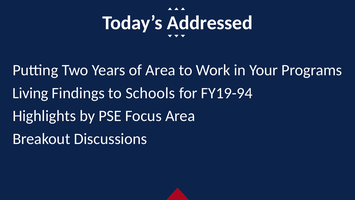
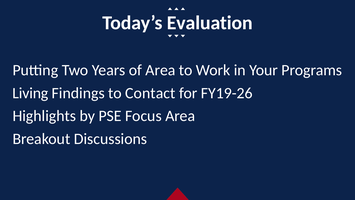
Addressed: Addressed -> Evaluation (210, 23)
Schools: Schools -> Contact (150, 93)
FY19-94: FY19-94 -> FY19-26 (227, 93)
